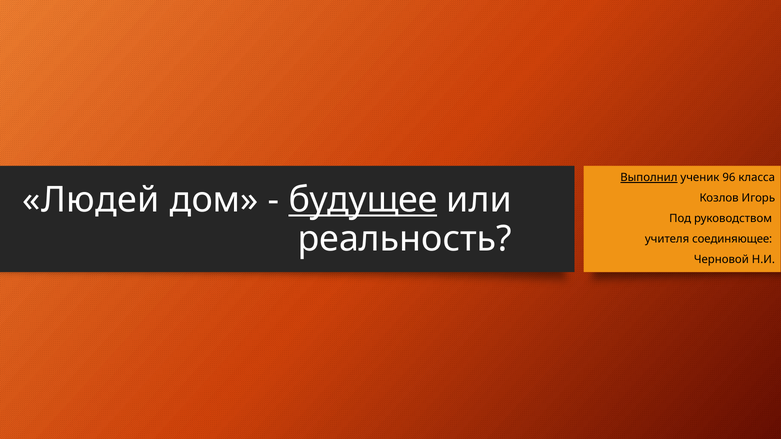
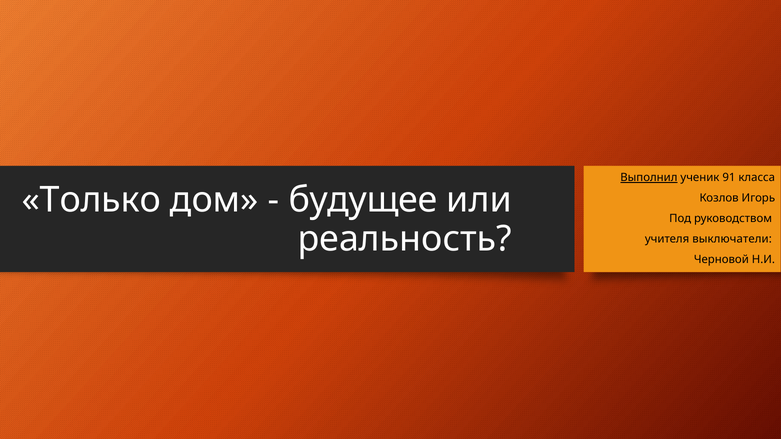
96: 96 -> 91 (729, 178)
Людей: Людей -> Только (91, 200)
будущее underline: present -> none (363, 200)
соединяющее: соединяющее -> выключатели (732, 239)
